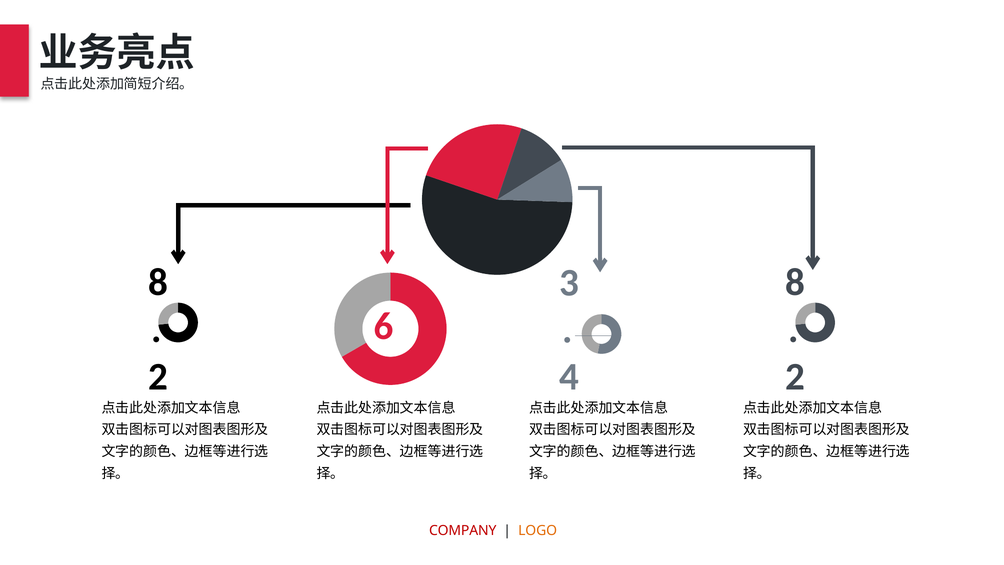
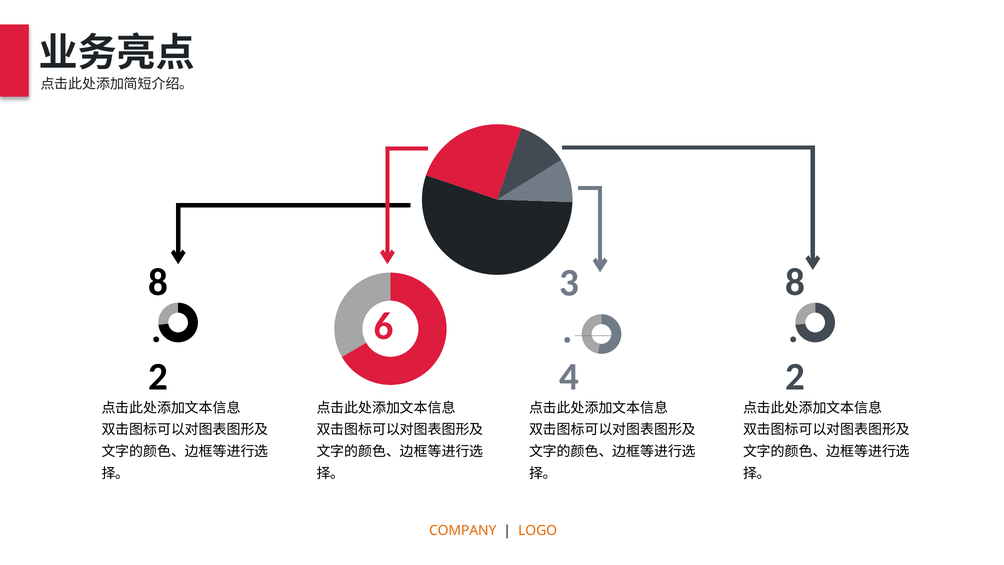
COMPANY colour: red -> orange (463, 530)
